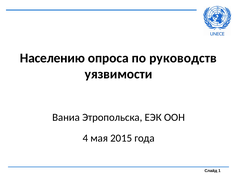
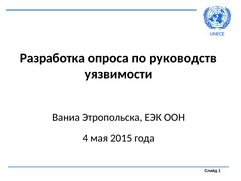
Населению: Населению -> Разработка (52, 58)
